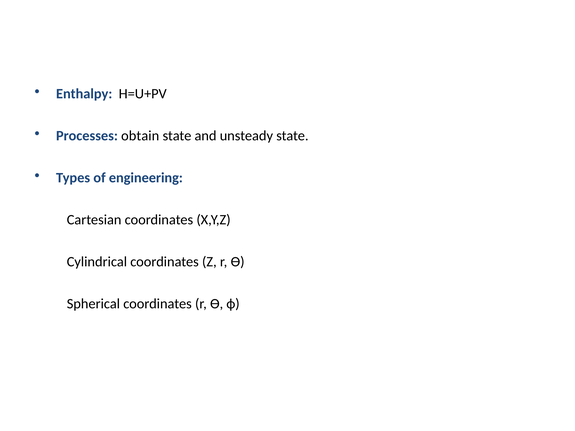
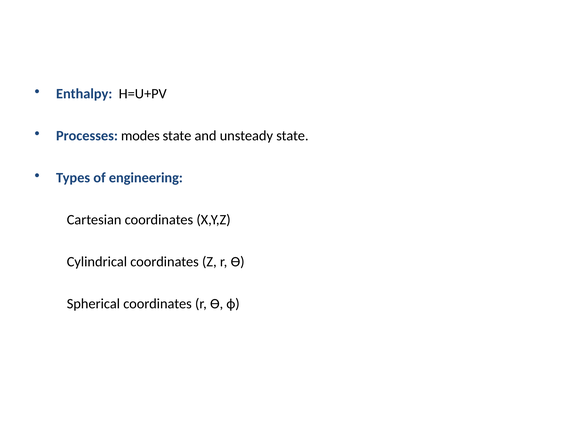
obtain: obtain -> modes (140, 136)
